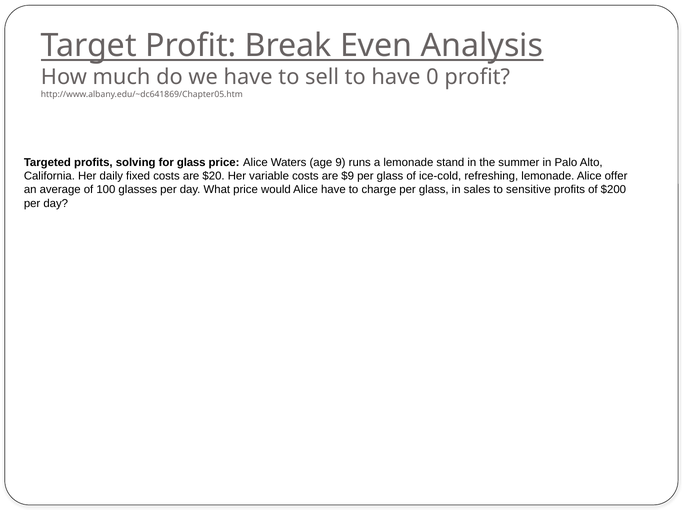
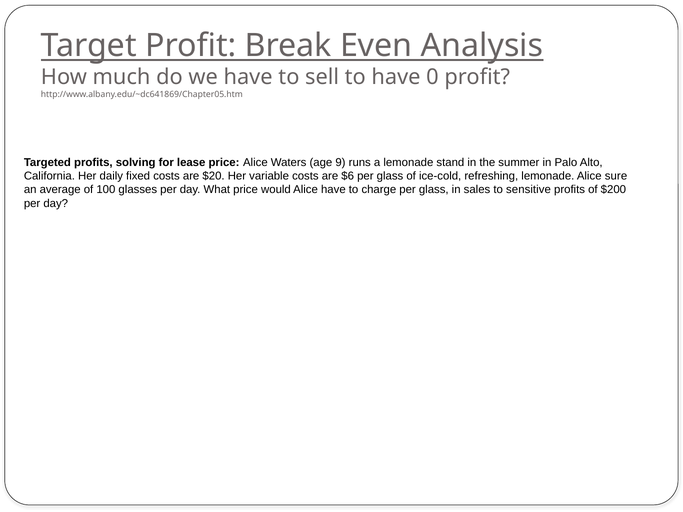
for glass: glass -> lease (191, 162)
$9: $9 -> $6 (348, 176)
offer: offer -> sure (616, 176)
